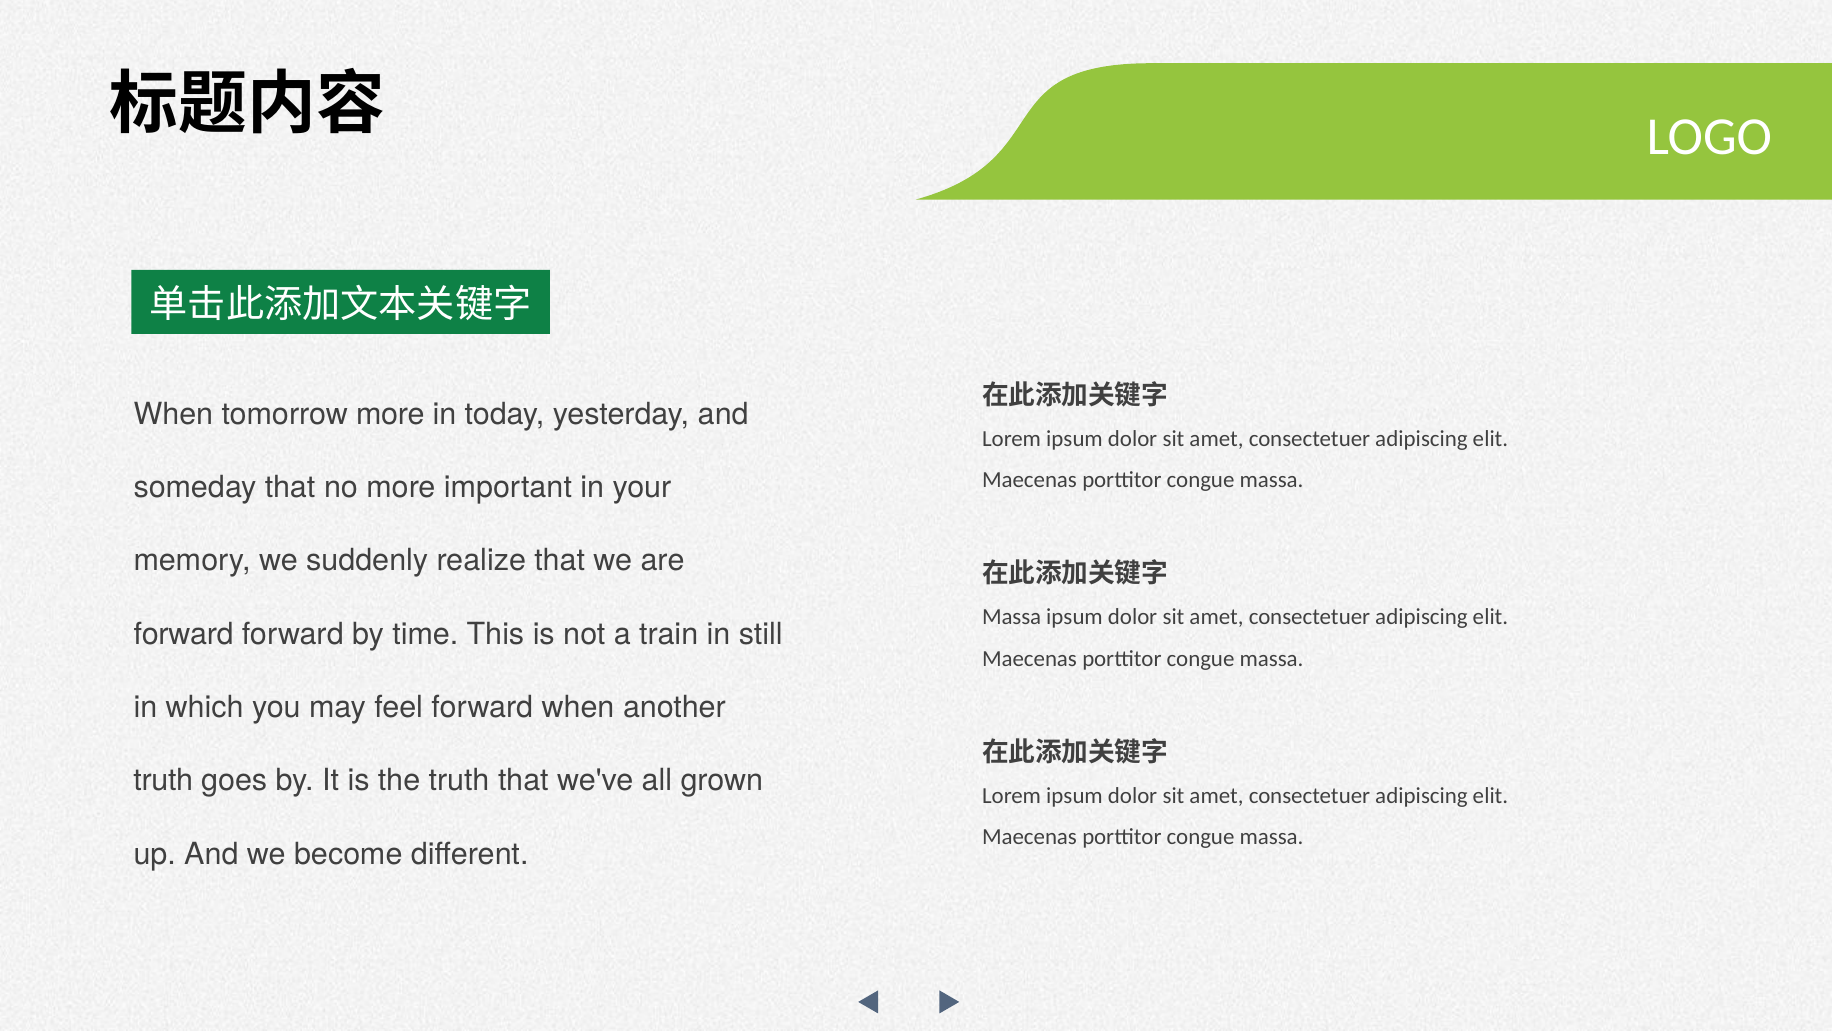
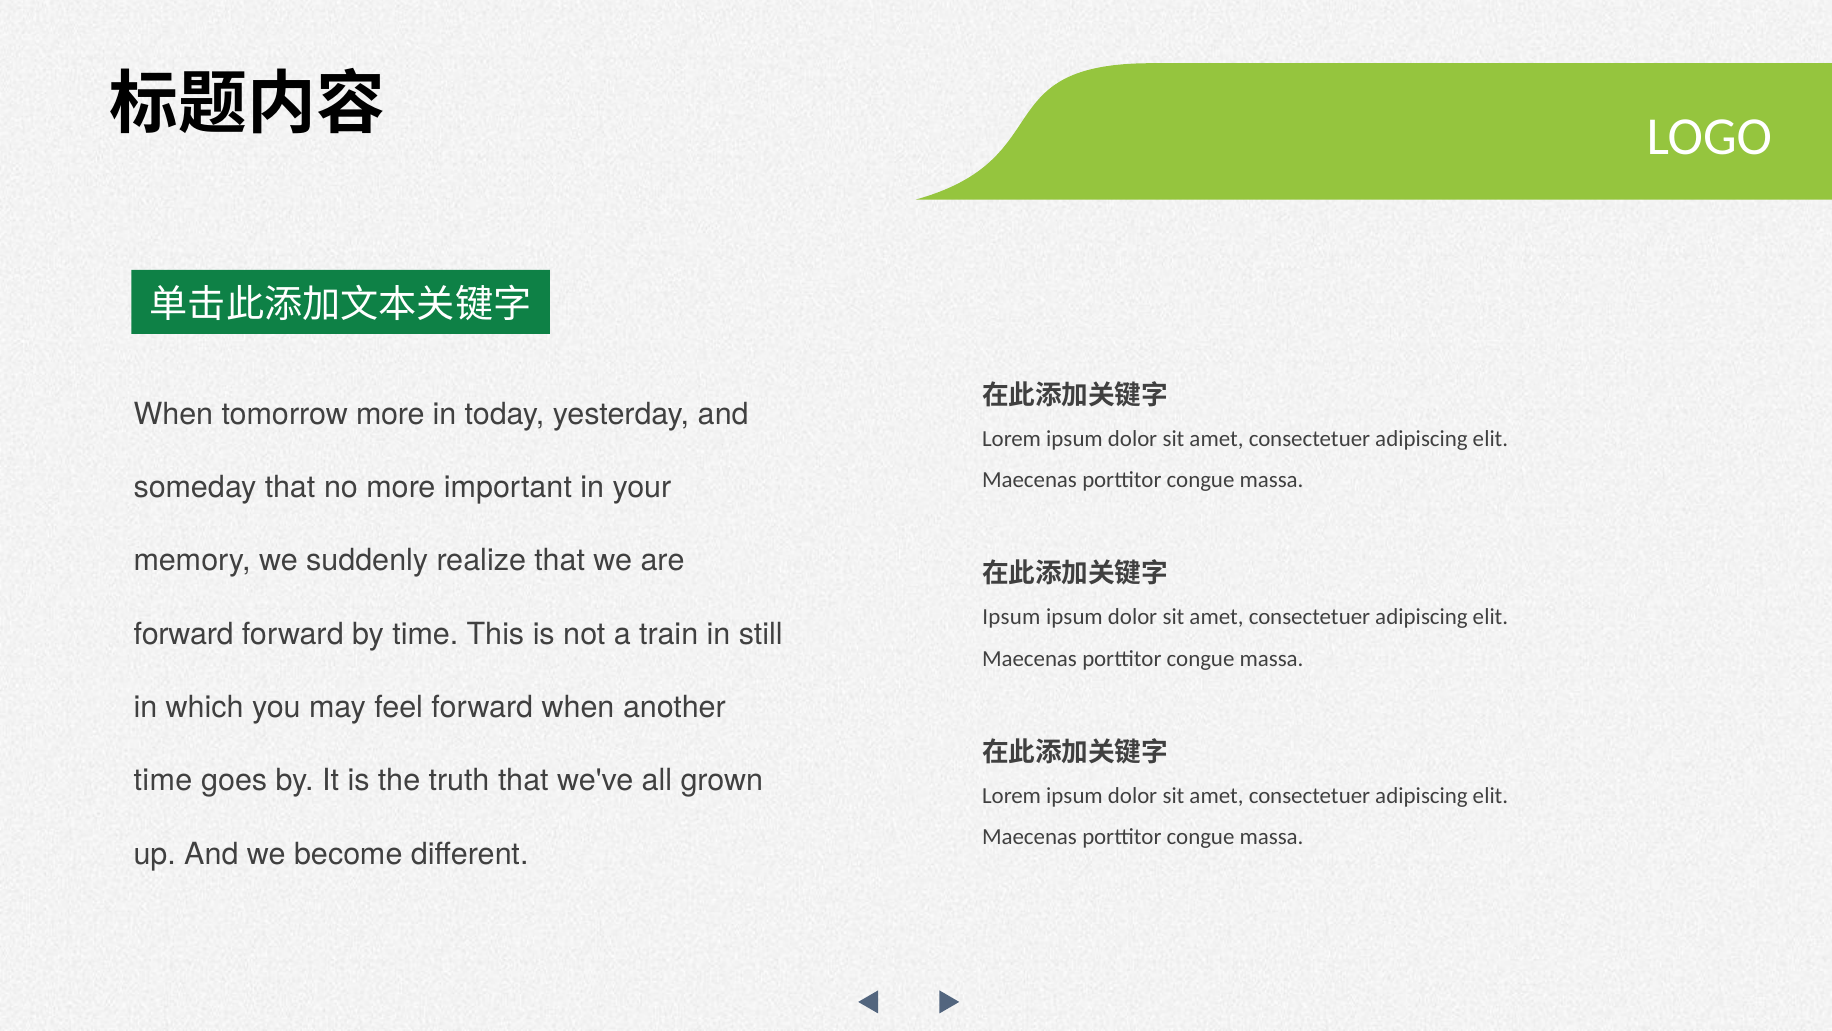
Massa: Massa -> Ipsum (1011, 617)
truth: truth -> time (163, 780)
